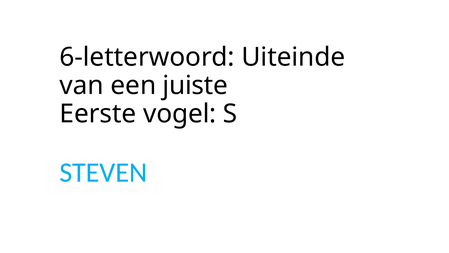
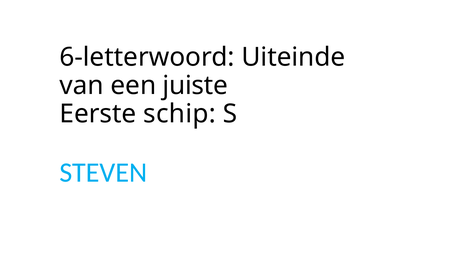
vogel: vogel -> schip (180, 114)
